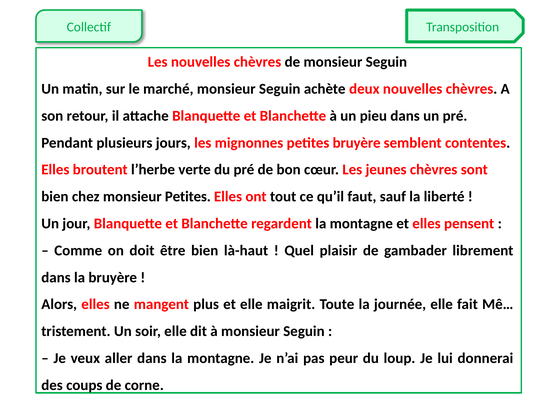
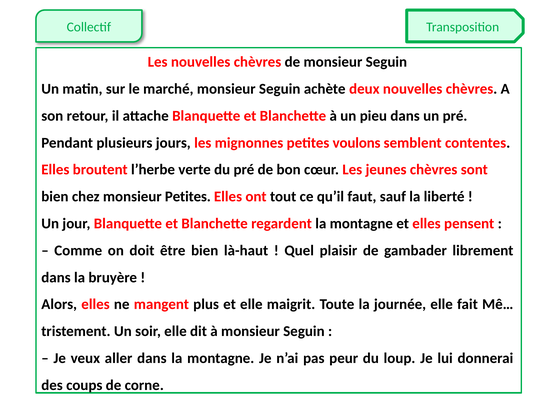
petites bruyère: bruyère -> voulons (357, 143)
